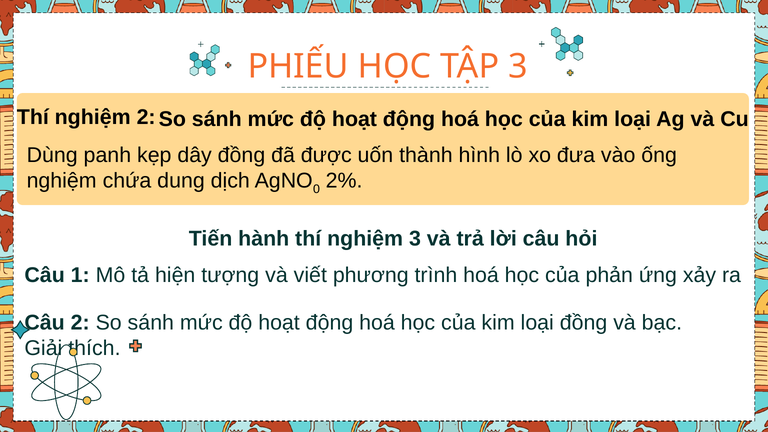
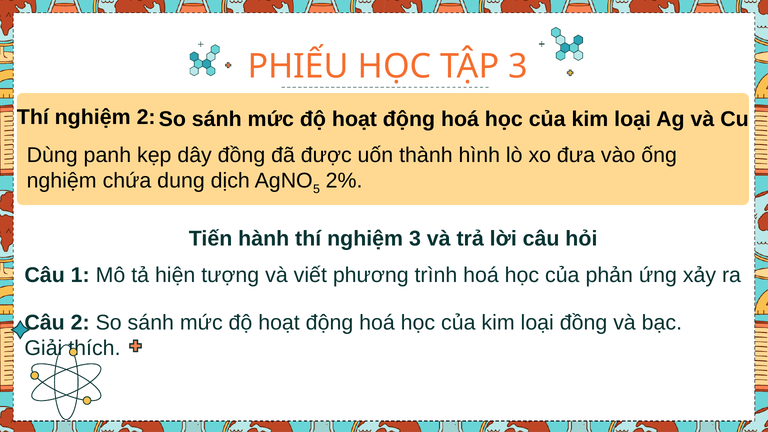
0: 0 -> 5 (316, 189)
